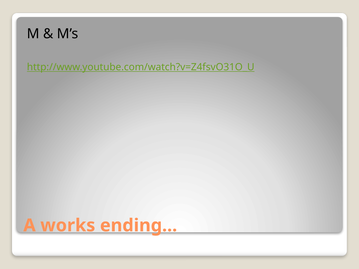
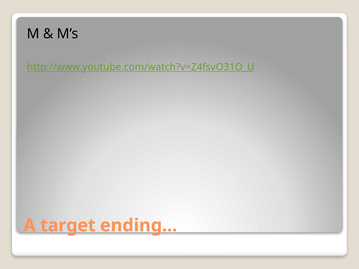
works: works -> target (68, 226)
